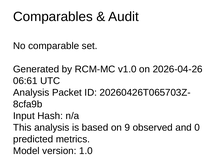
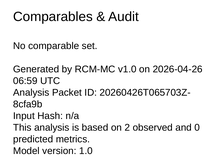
06:61: 06:61 -> 06:59 (25, 81)
9: 9 -> 2 (127, 128)
